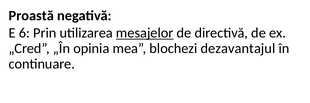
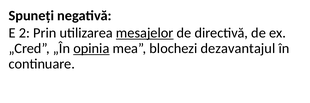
Proastă: Proastă -> Spuneți (31, 16)
6: 6 -> 2 (24, 33)
opinia underline: none -> present (91, 49)
